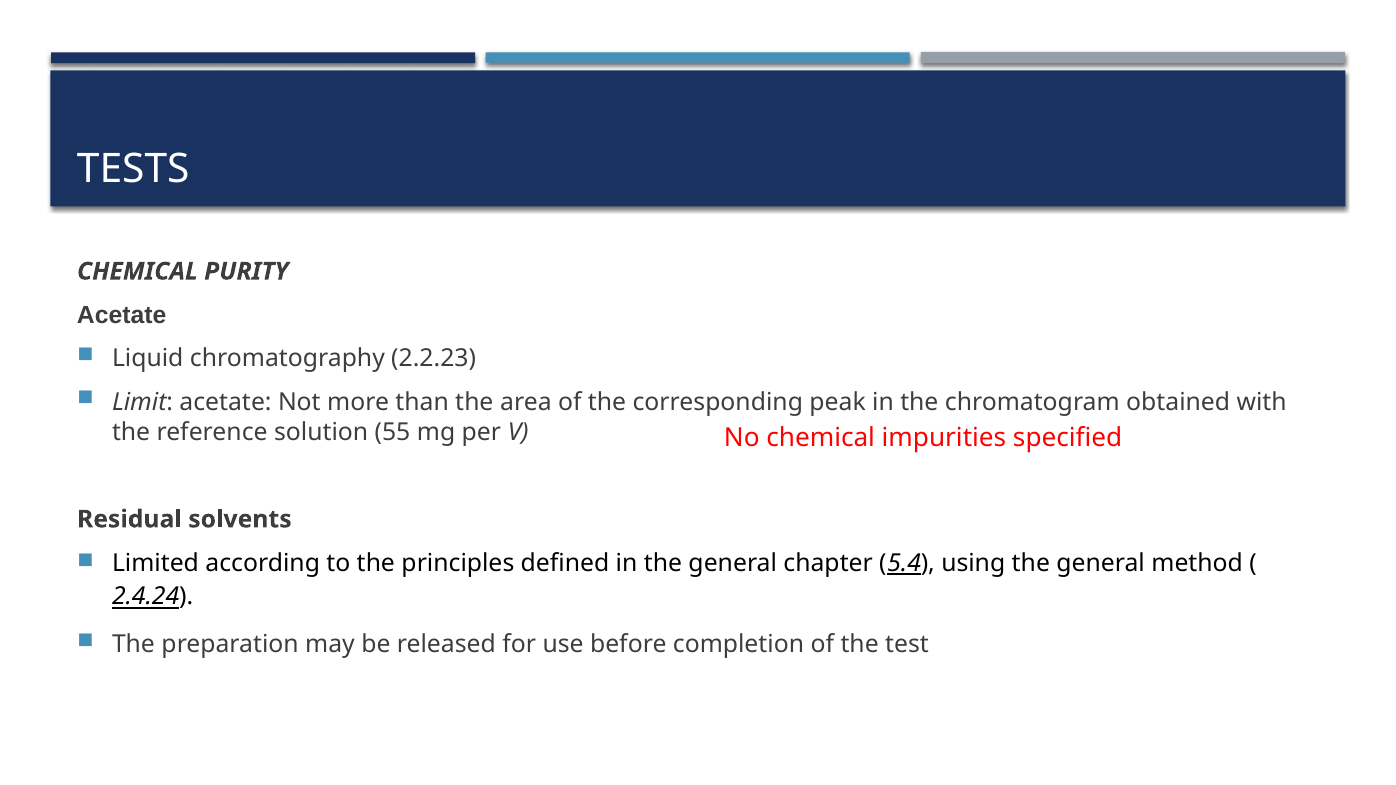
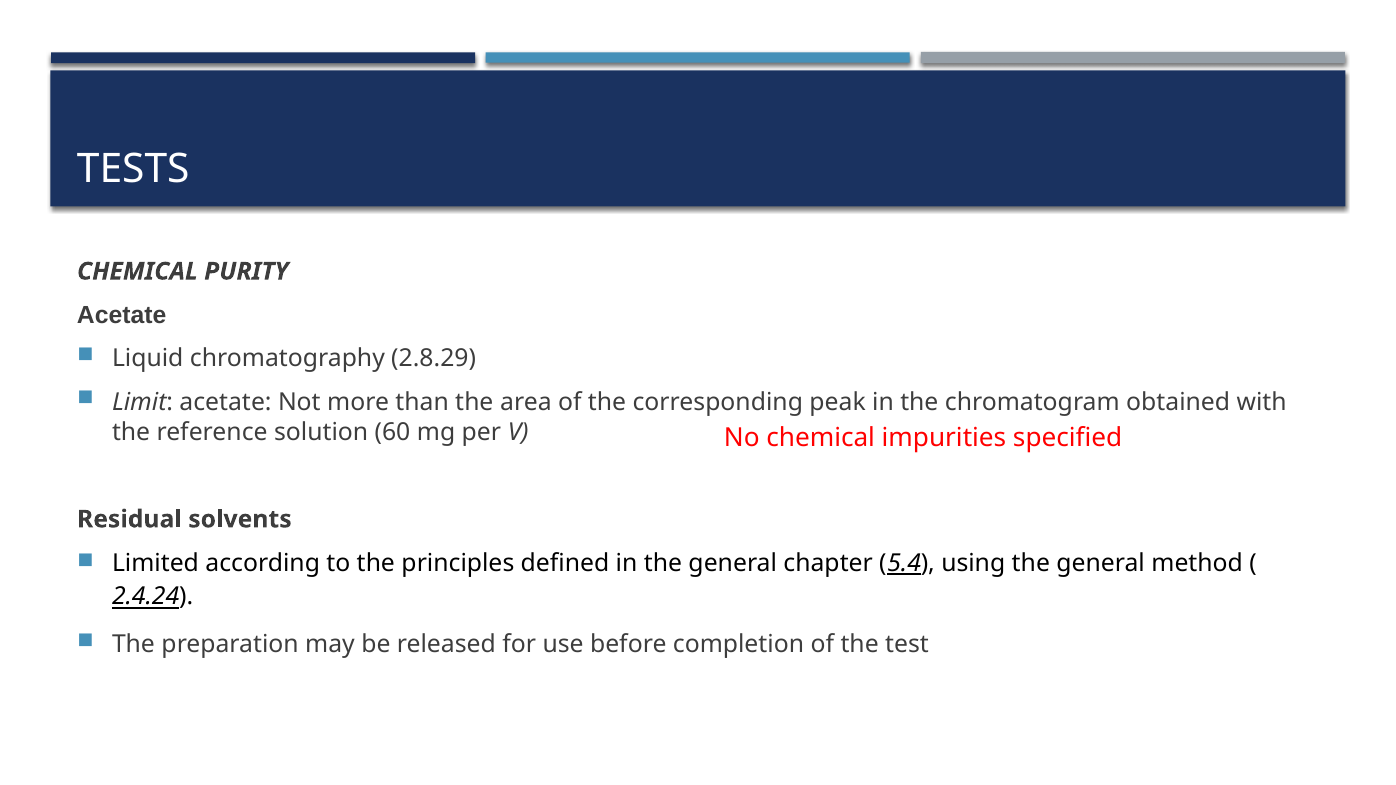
2.2.23: 2.2.23 -> 2.8.29 (434, 359)
55: 55 -> 60 (392, 432)
